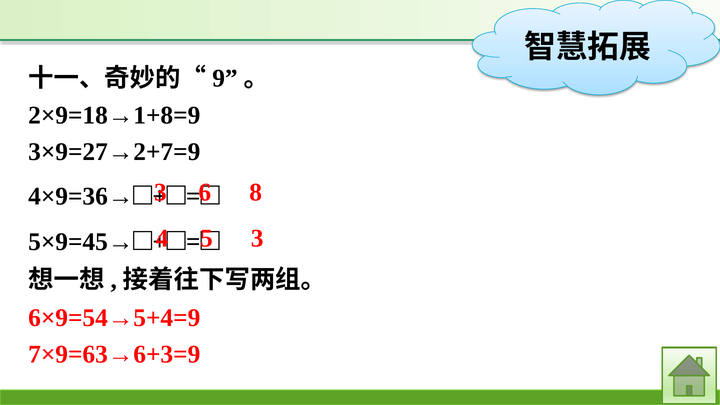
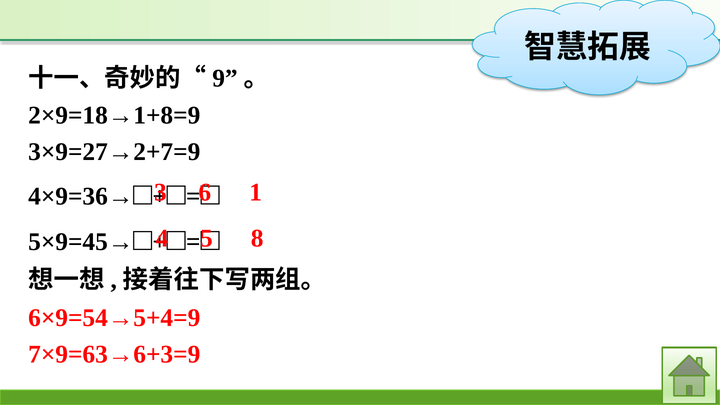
8: 8 -> 1 (256, 192)
3: 3 -> 8 (257, 238)
